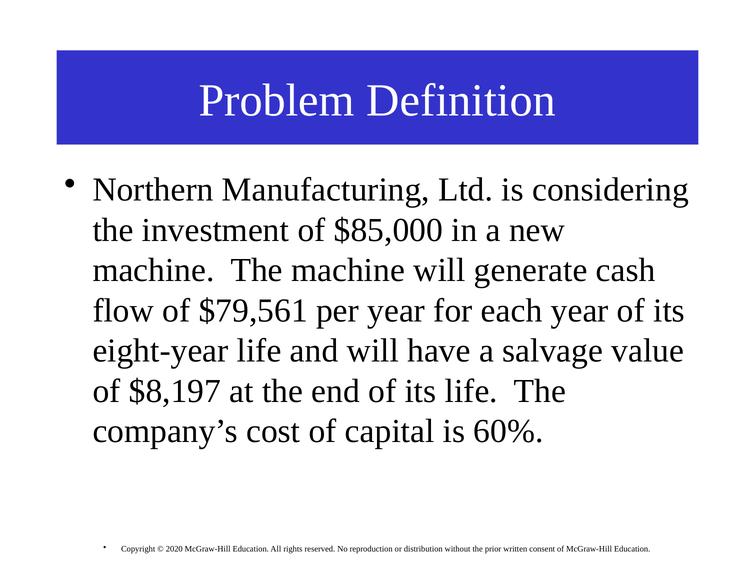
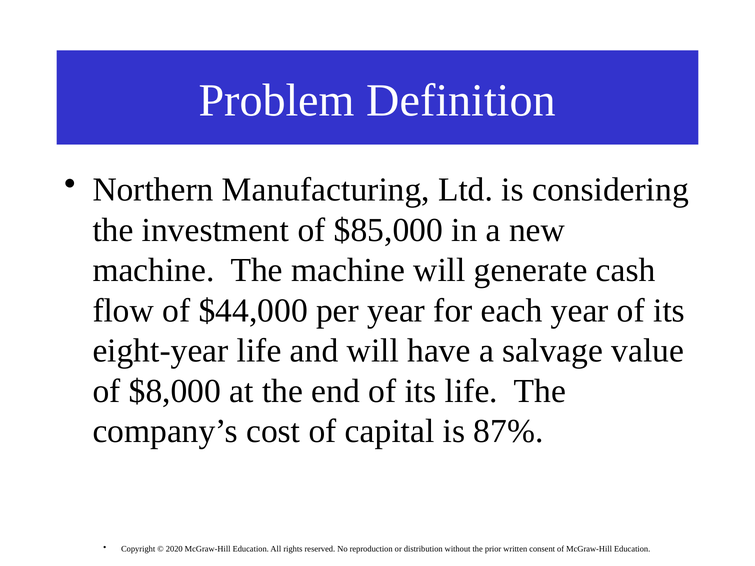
$79,561: $79,561 -> $44,000 (253, 311)
$8,197: $8,197 -> $8,000 (175, 391)
60%: 60% -> 87% (508, 431)
